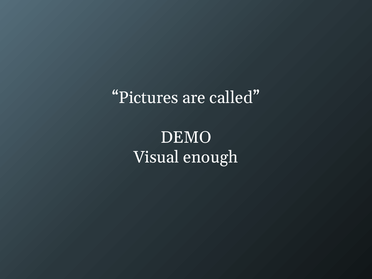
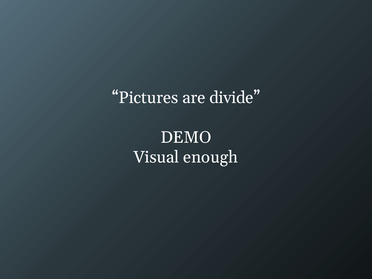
called: called -> divide (235, 98)
